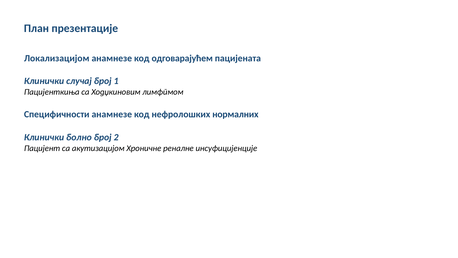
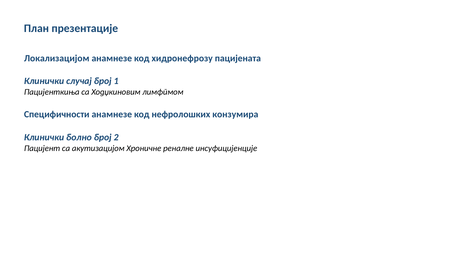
одговарајућем: одговарајућем -> хидронефрозу (182, 58)
нормалних: нормалних -> конзумира (235, 114)
